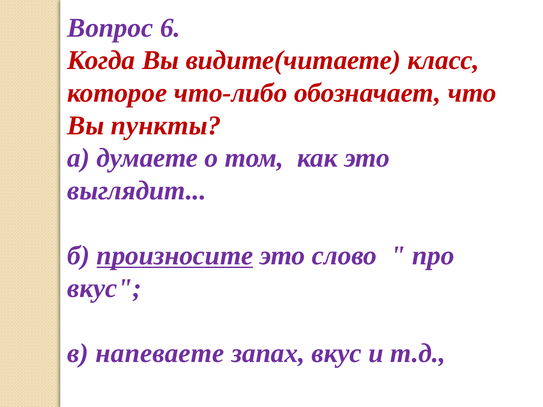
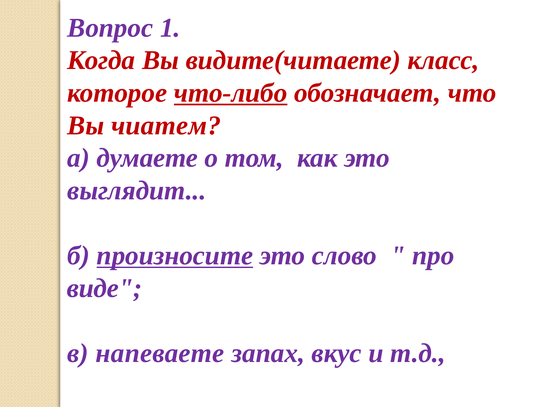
6: 6 -> 1 (170, 28)
что-либо underline: none -> present (231, 93)
пункты: пункты -> чиатем (166, 126)
вкус: вкус -> виде (105, 288)
